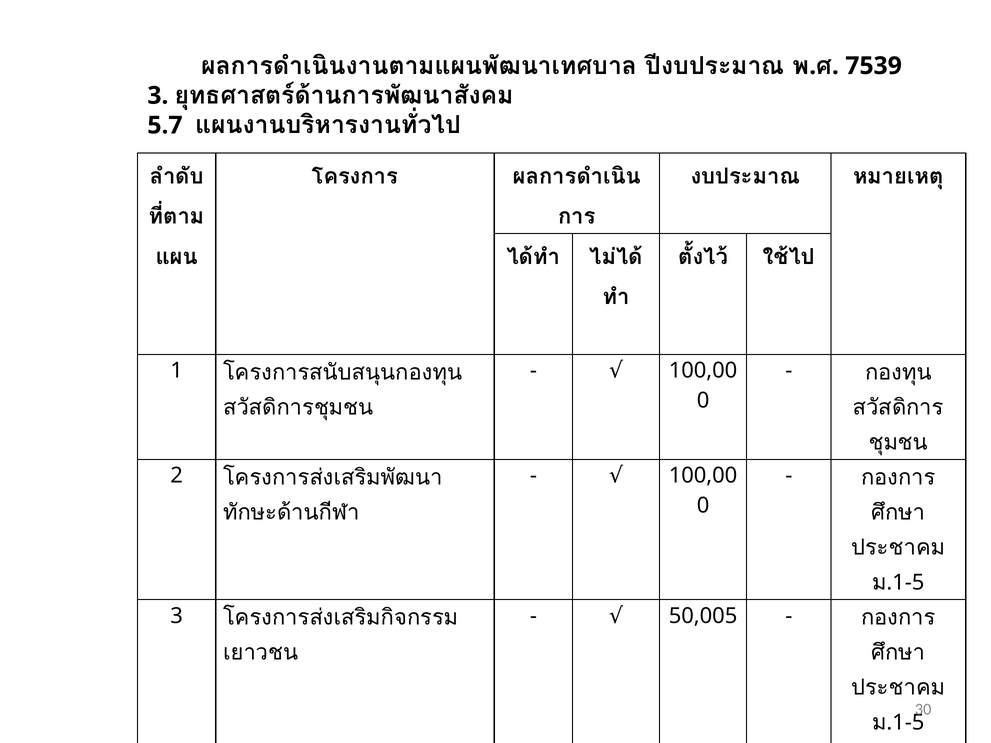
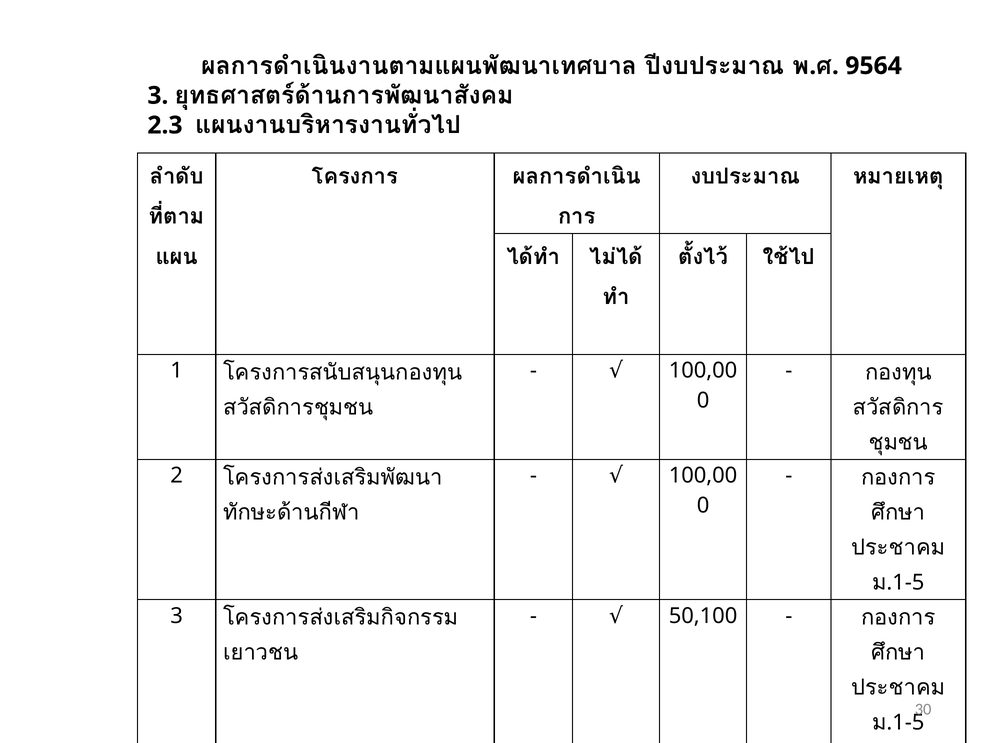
7539: 7539 -> 9564 (874, 66)
5.7: 5.7 -> 2.3 (165, 125)
50,005: 50,005 -> 50,100 (703, 616)
